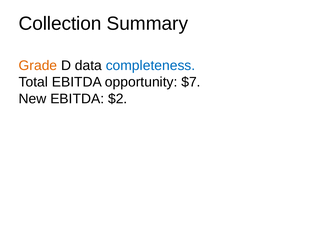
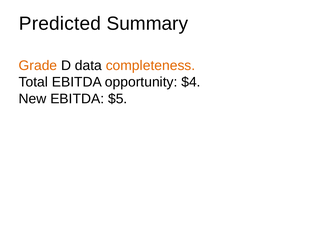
Collection: Collection -> Predicted (60, 24)
completeness colour: blue -> orange (151, 65)
$7: $7 -> $4 (191, 82)
$2: $2 -> $5 (118, 99)
